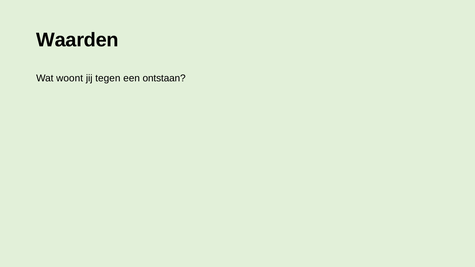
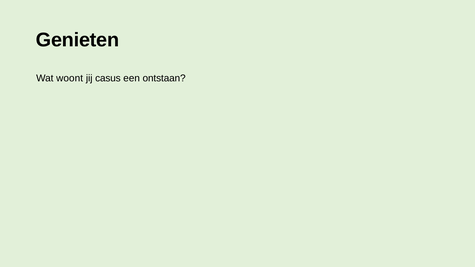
Waarden: Waarden -> Genieten (77, 40)
tegen: tegen -> casus (108, 78)
